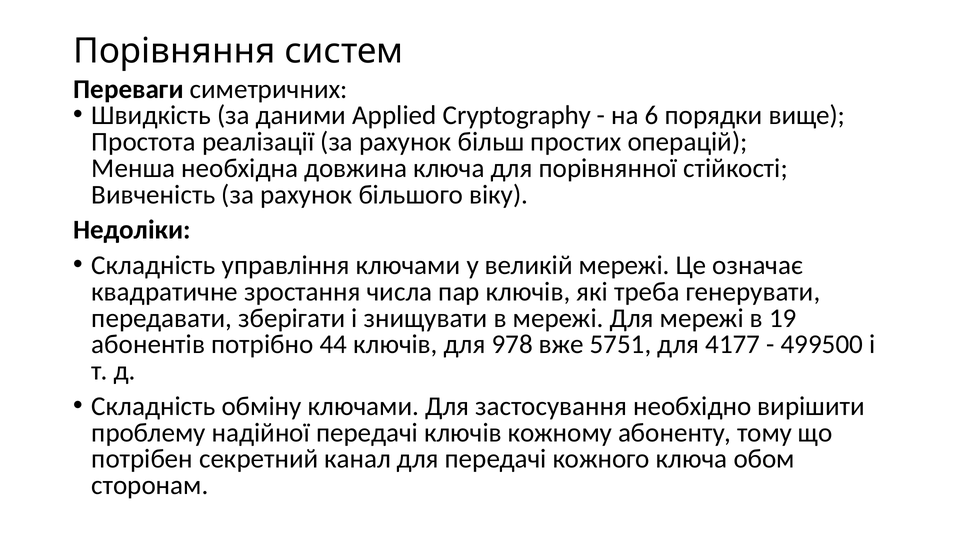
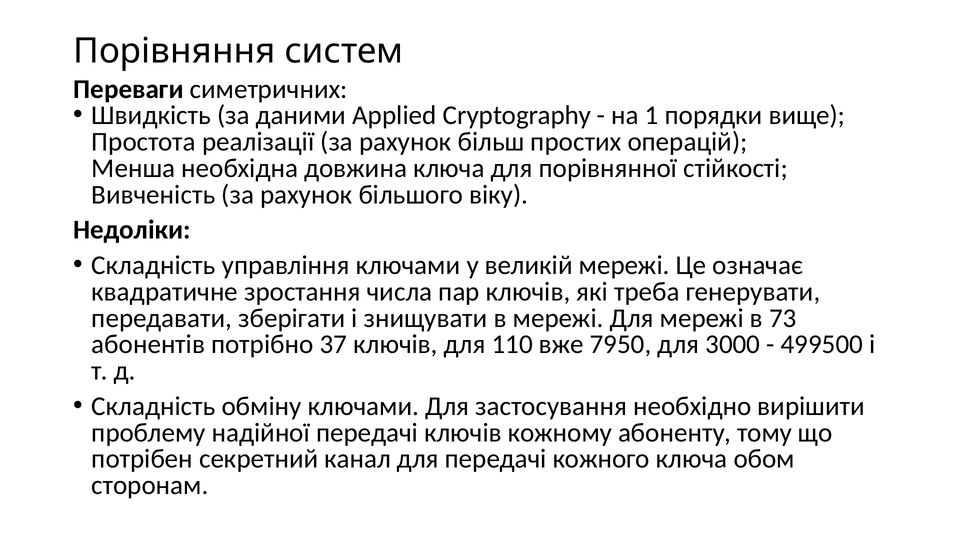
6: 6 -> 1 (652, 115)
19: 19 -> 73 (783, 318)
44: 44 -> 37 (333, 344)
978: 978 -> 110 (512, 344)
5751: 5751 -> 7950 (621, 344)
4177: 4177 -> 3000 (733, 344)
